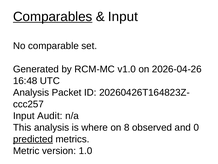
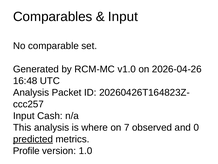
Comparables underline: present -> none (53, 17)
Audit: Audit -> Cash (50, 115)
8: 8 -> 7 (127, 127)
Metric: Metric -> Profile (26, 150)
